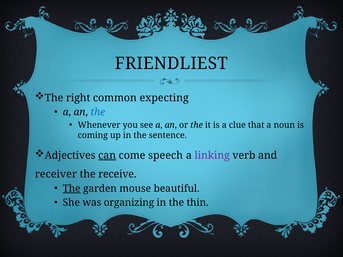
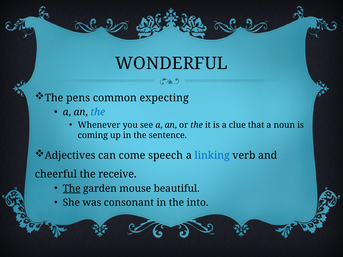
FRIENDLIEST: FRIENDLIEST -> WONDERFUL (171, 63)
right: right -> pens (78, 98)
can underline: present -> none (107, 156)
linking colour: purple -> blue (212, 156)
receiver: receiver -> cheerful (56, 174)
organizing: organizing -> consonant (129, 203)
thin: thin -> into (198, 203)
